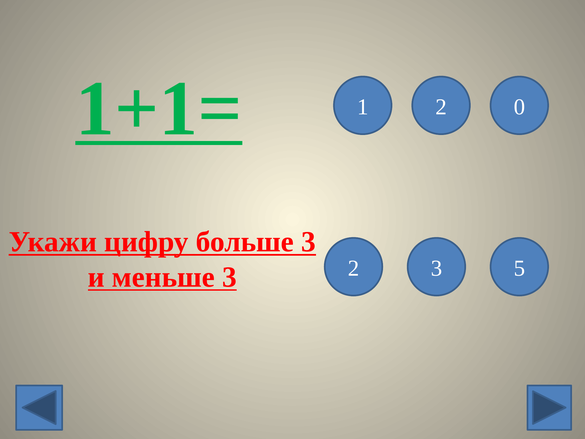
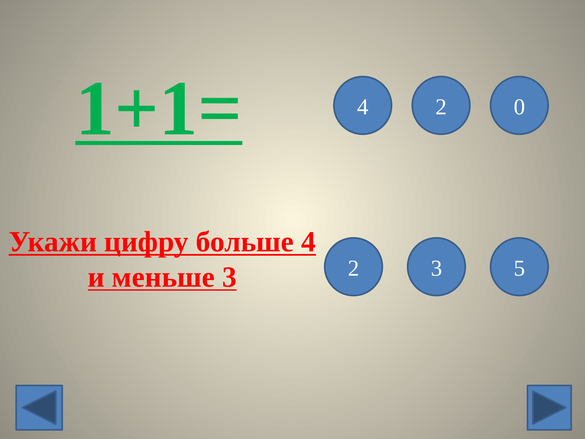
1: 1 -> 4 (363, 107)
больше 3: 3 -> 4 (308, 242)
